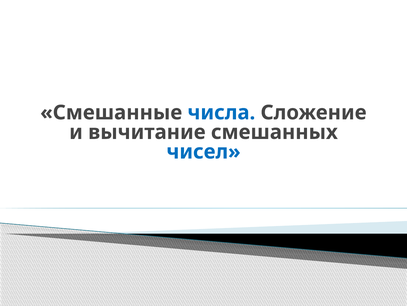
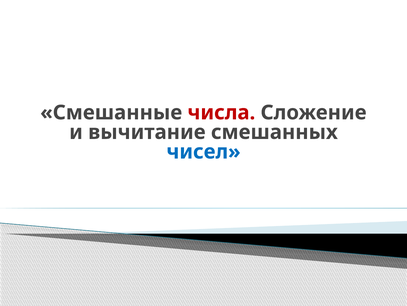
числа colour: blue -> red (221, 112)
